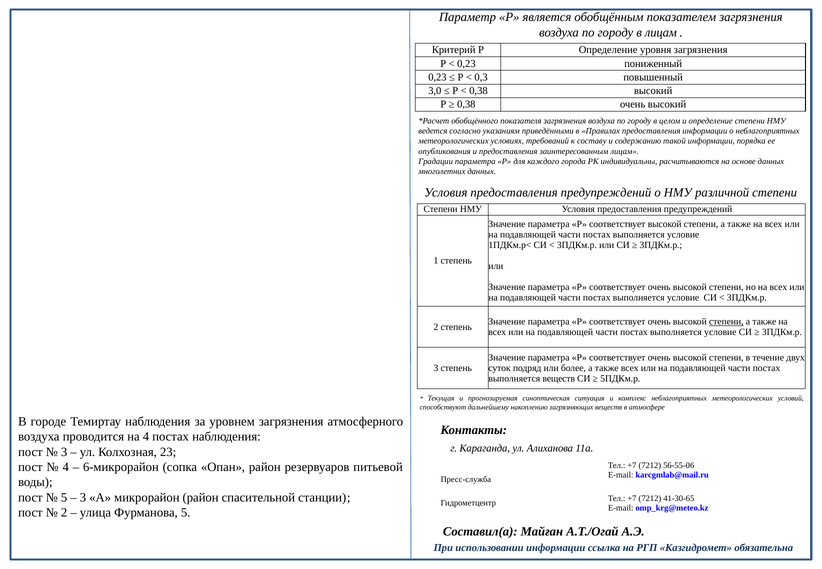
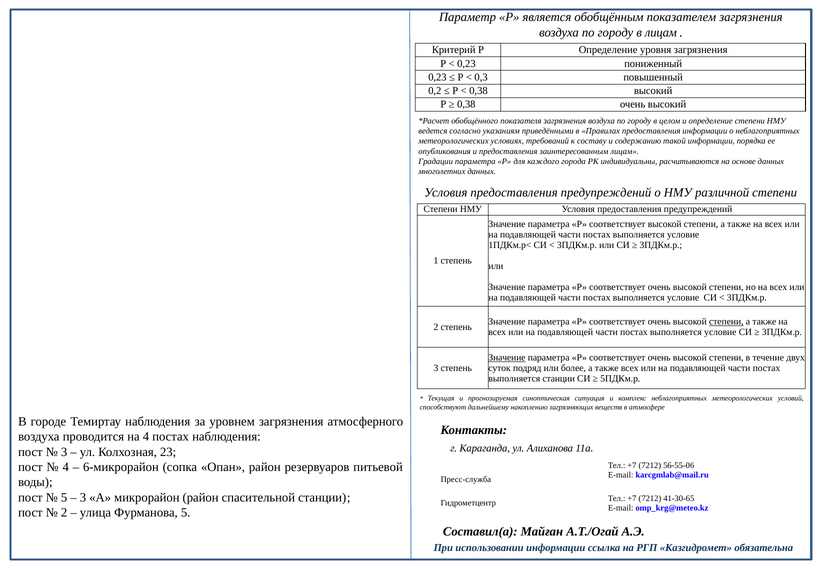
3,0: 3,0 -> 0,2 (435, 91)
Значение underline: none -> present (507, 358)
выполняется веществ: веществ -> станции (559, 379)
